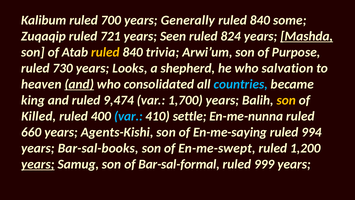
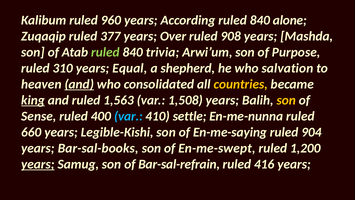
700: 700 -> 960 (111, 20)
Generally: Generally -> According (188, 20)
some: some -> alone (290, 20)
721: 721 -> 377 (111, 36)
Seen: Seen -> Over (173, 36)
824: 824 -> 908 (231, 36)
Mashda underline: present -> none (307, 36)
ruled colour: yellow -> light green (105, 52)
730: 730 -> 310 (63, 68)
Looks: Looks -> Equal (130, 68)
countries colour: light blue -> yellow (241, 84)
king underline: none -> present (33, 100)
9,474: 9,474 -> 1,563 (119, 100)
1,700: 1,700 -> 1,508 (185, 100)
Killed: Killed -> Sense (39, 116)
Agents-Kishi: Agents-Kishi -> Legible-Kishi (117, 132)
994: 994 -> 904 (312, 132)
Bar-sal-formal: Bar-sal-formal -> Bar-sal-refrain (179, 164)
999: 999 -> 416 (264, 164)
